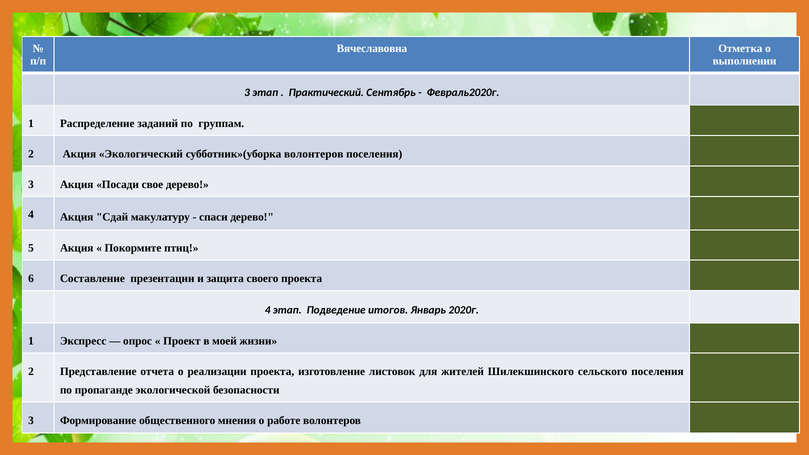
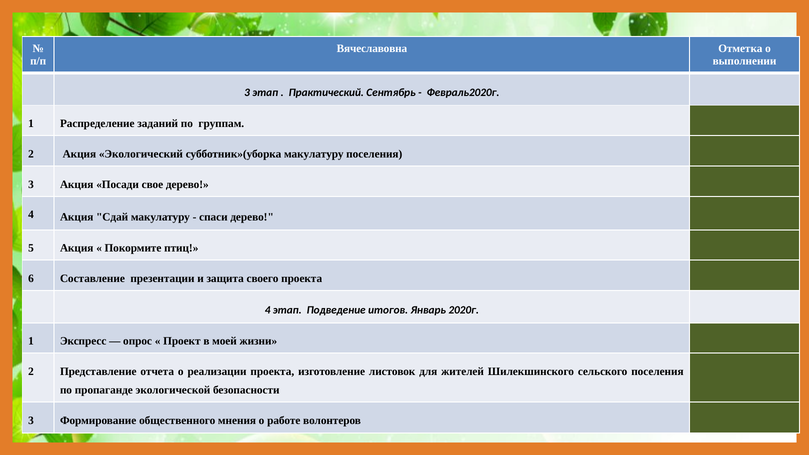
субботник»(уборка волонтеров: волонтеров -> макулатуру (314, 154)
